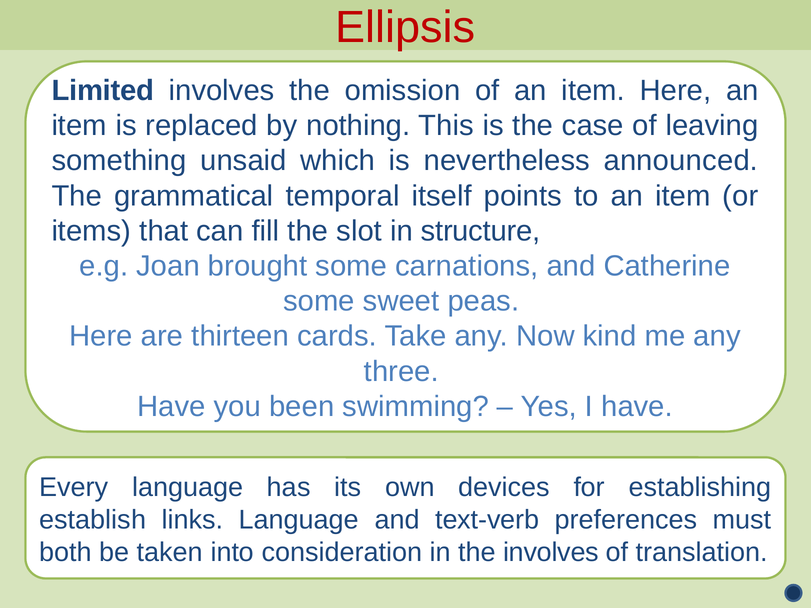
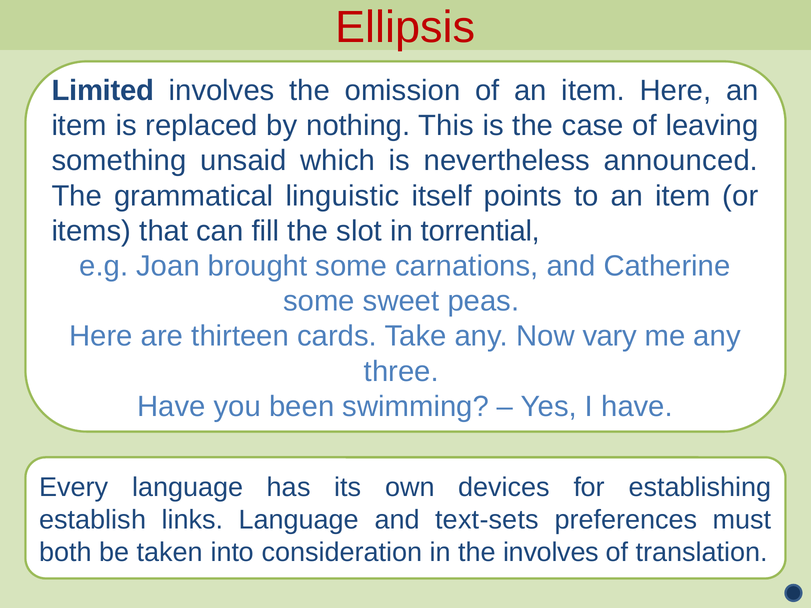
temporal: temporal -> linguistic (342, 196)
structure: structure -> torrential (481, 231)
kind: kind -> vary (610, 336)
text-verb: text-verb -> text-sets (487, 520)
